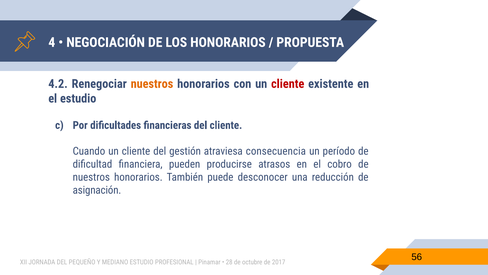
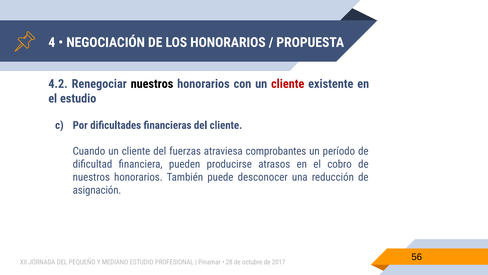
nuestros colour: orange -> black (152, 84)
gestión: gestión -> fuerzas (185, 151)
consecuencia: consecuencia -> comprobantes (276, 151)
